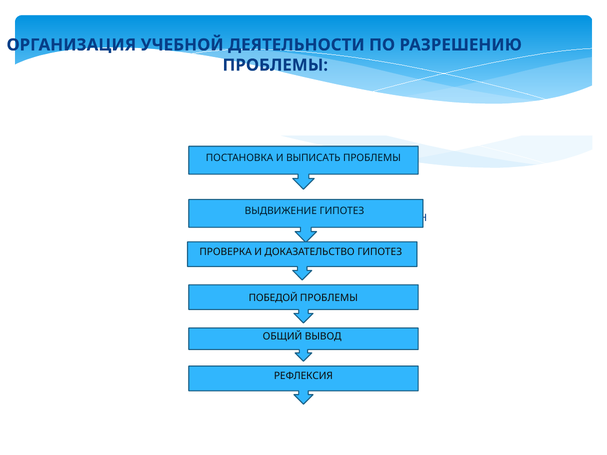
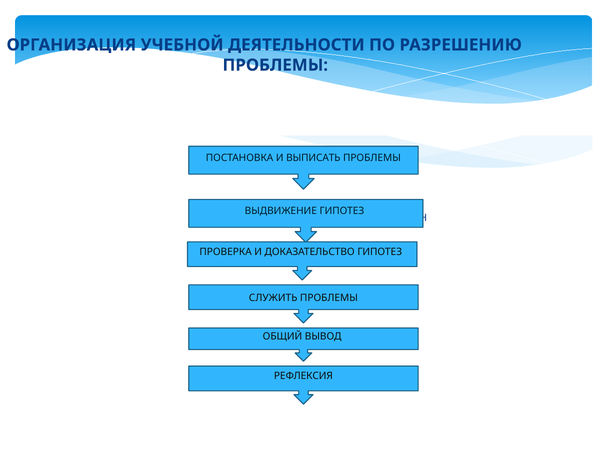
ПОБЕДОЙ: ПОБЕДОЙ -> СЛУЖИТЬ (273, 298)
